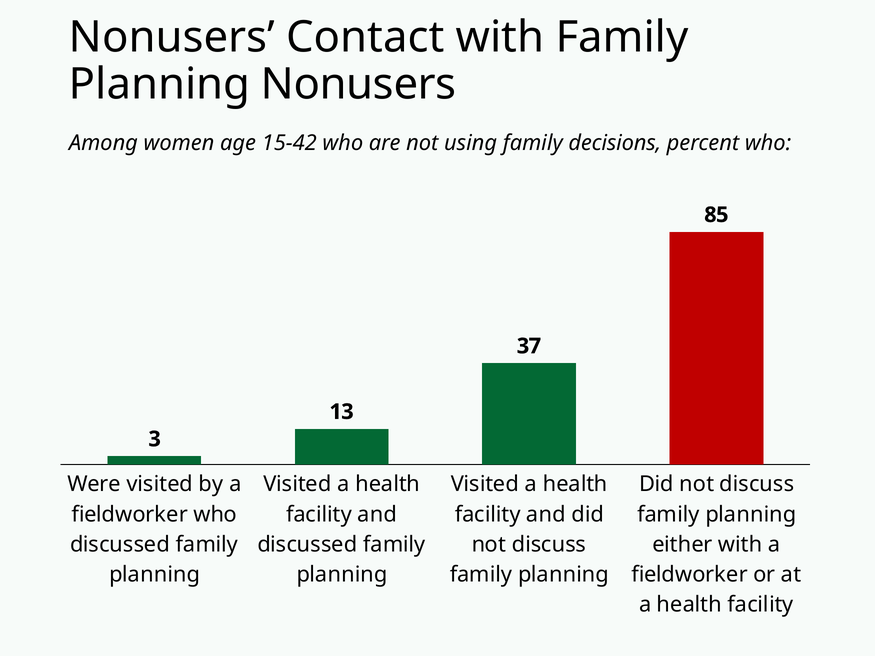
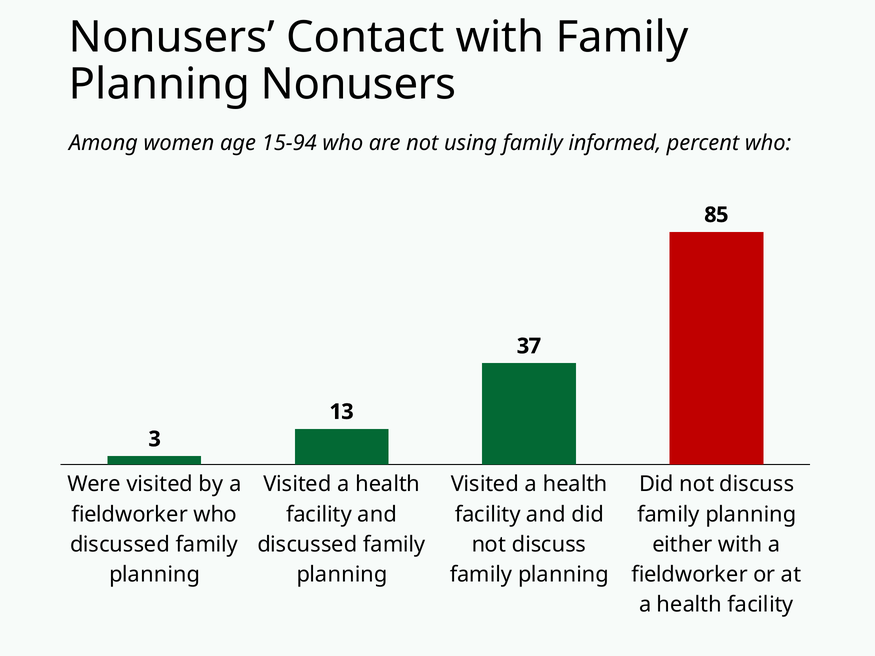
15-42: 15-42 -> 15-94 (289, 143)
decisions: decisions -> informed (615, 143)
